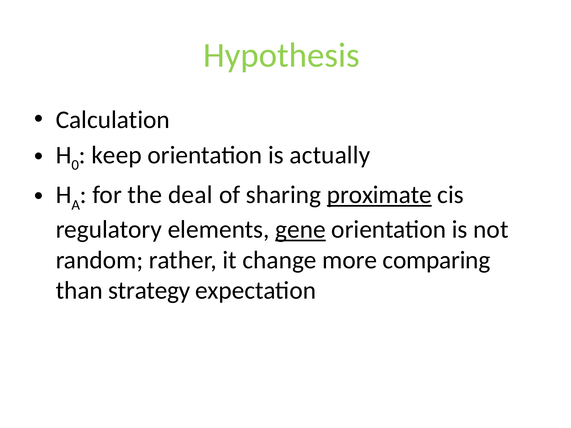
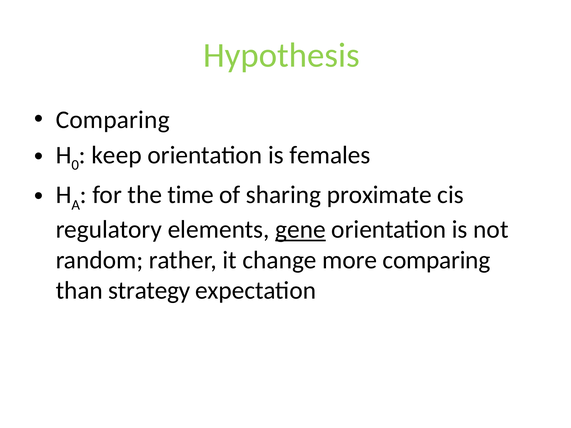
Calculation: Calculation -> Comparing (113, 120)
actually: actually -> females (330, 155)
deal: deal -> time (191, 195)
proximate underline: present -> none (379, 195)
